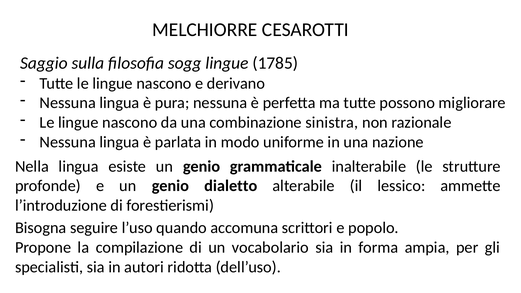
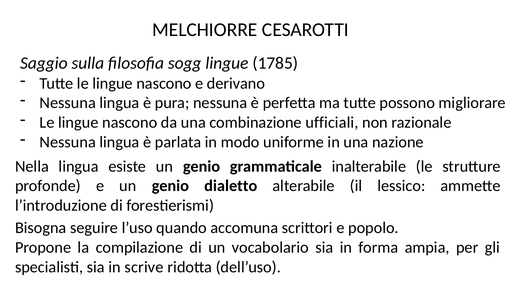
sinistra: sinistra -> ufficiali (332, 122)
autori: autori -> scrive (144, 267)
